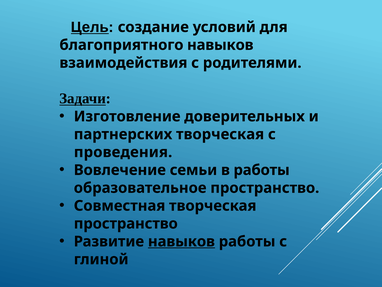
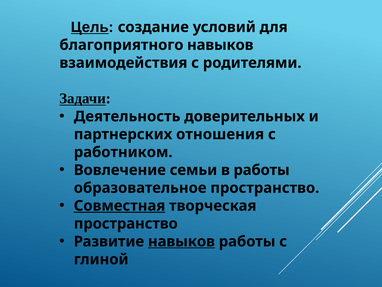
Изготовление: Изготовление -> Деятельность (127, 116)
партнерских творческая: творческая -> отношения (220, 134)
проведения: проведения -> работником (123, 152)
Совместная underline: none -> present (120, 205)
